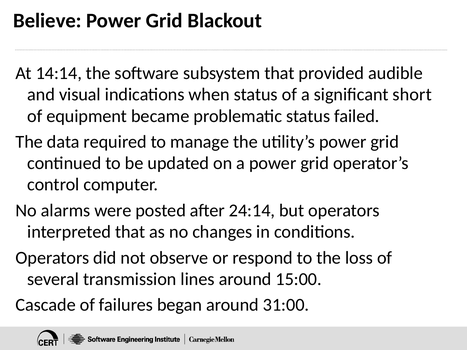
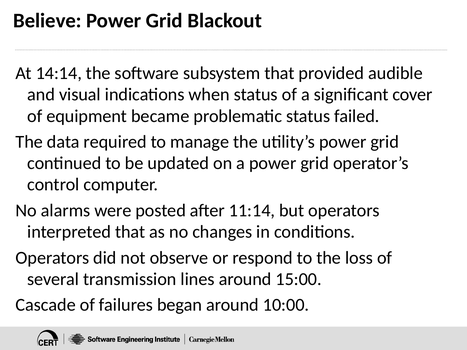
short: short -> cover (412, 95)
24:14: 24:14 -> 11:14 (252, 211)
31:00: 31:00 -> 10:00 (286, 305)
